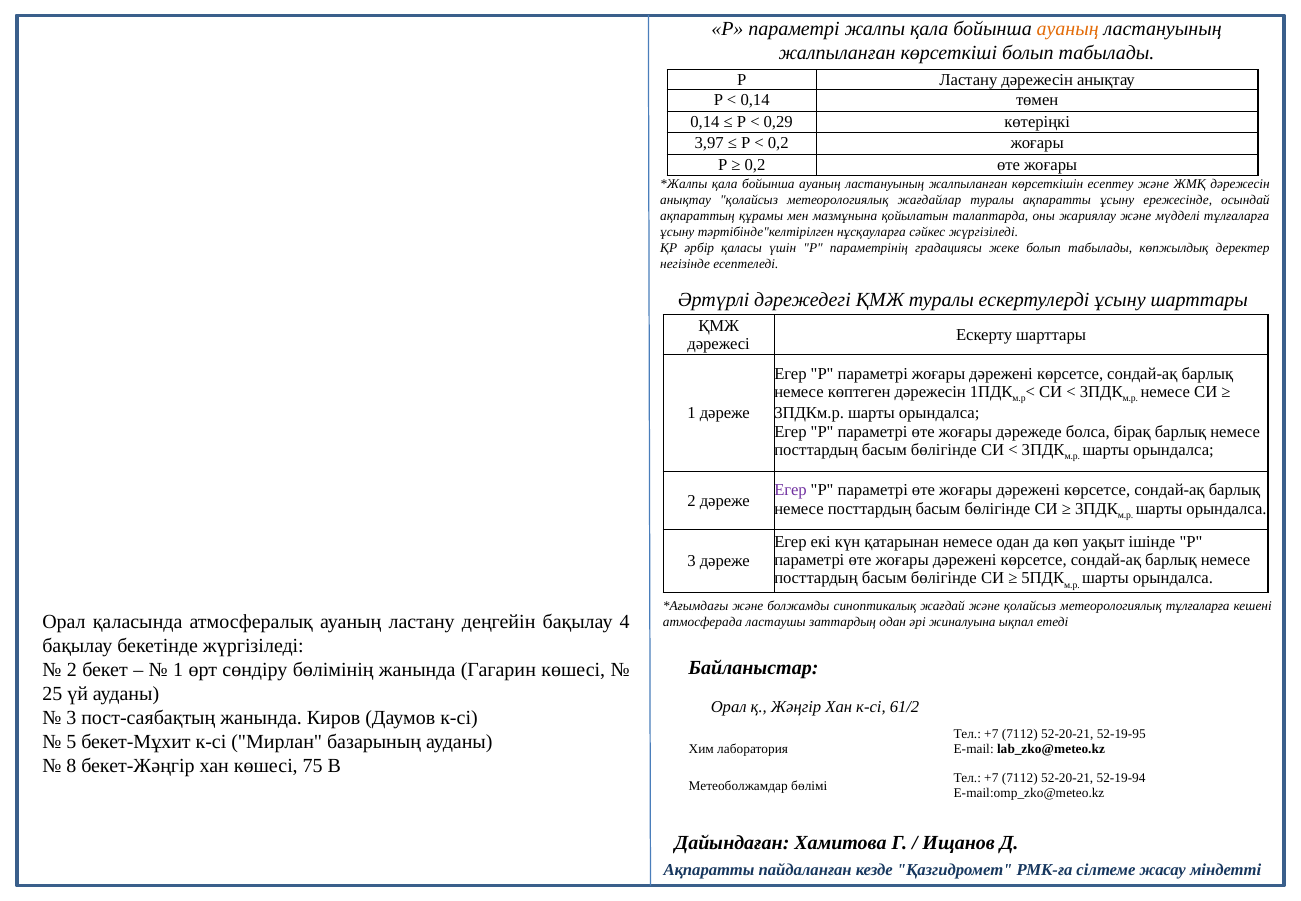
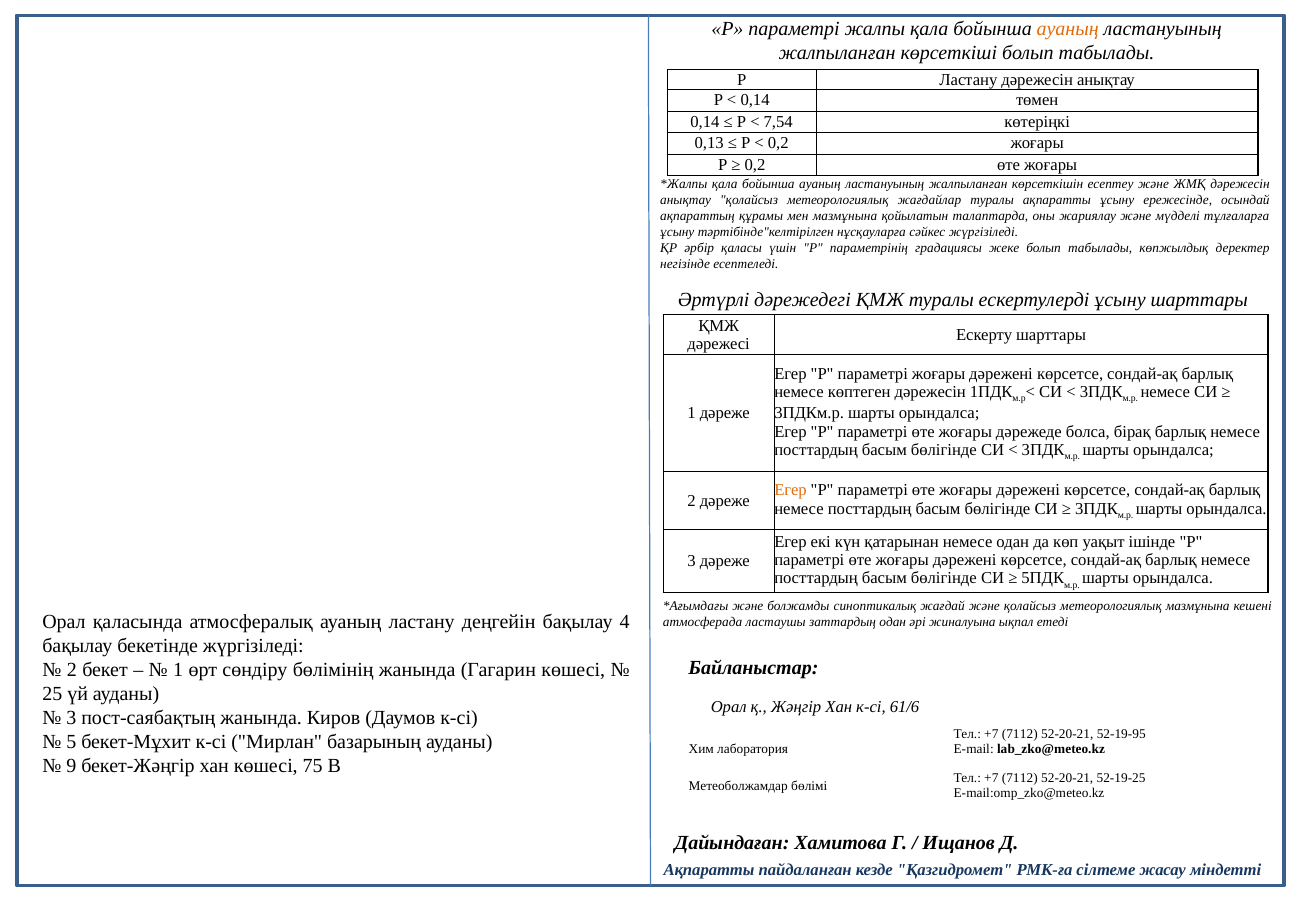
0,29: 0,29 -> 7,54 (778, 122)
3,97: 3,97 -> 0,13 (709, 143)
Егер colour: purple -> orange (791, 490)
метеорологиялық тұлғаларға: тұлғаларға -> мазмұнына (1198, 606)
61/2: 61/2 -> 61/6 (905, 706)
8: 8 -> 9 (71, 766)
52-19-94: 52-19-94 -> 52-19-25 (1121, 778)
